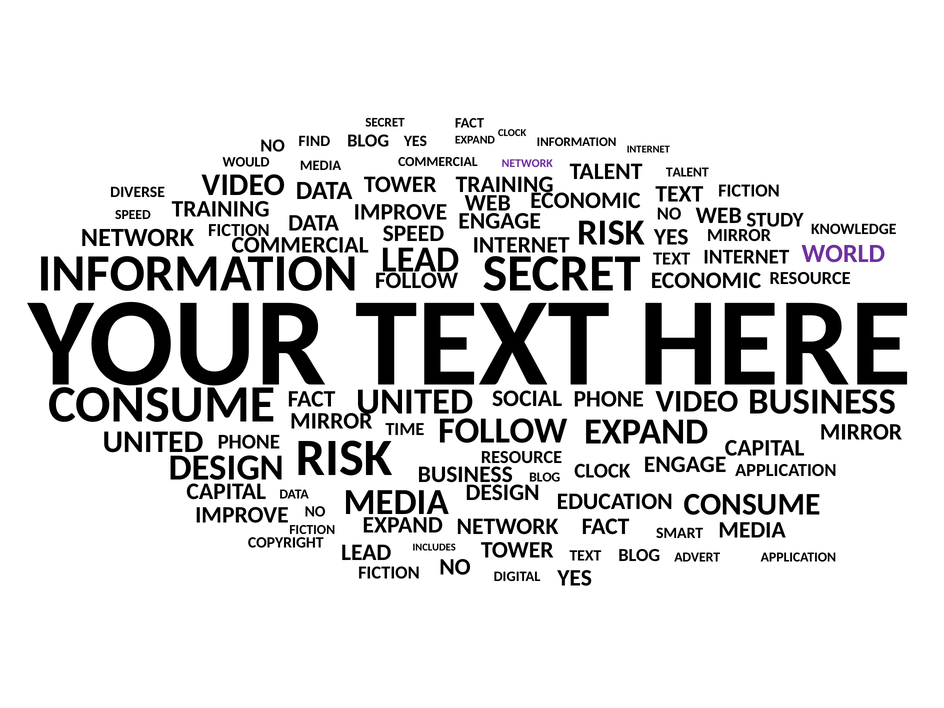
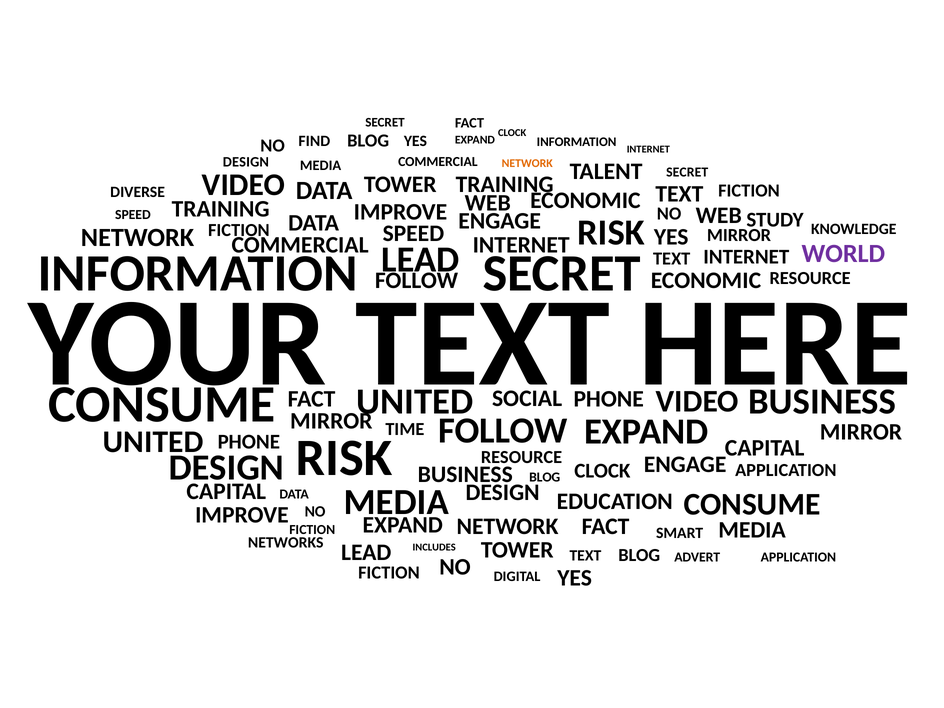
WOULD: WOULD -> DESIGN (246, 162)
NETWORK colour: purple -> orange (527, 164)
TALENT: TALENT -> SECRET (687, 172)
COPYRIGHT: COPYRIGHT -> NETWORKS (286, 543)
